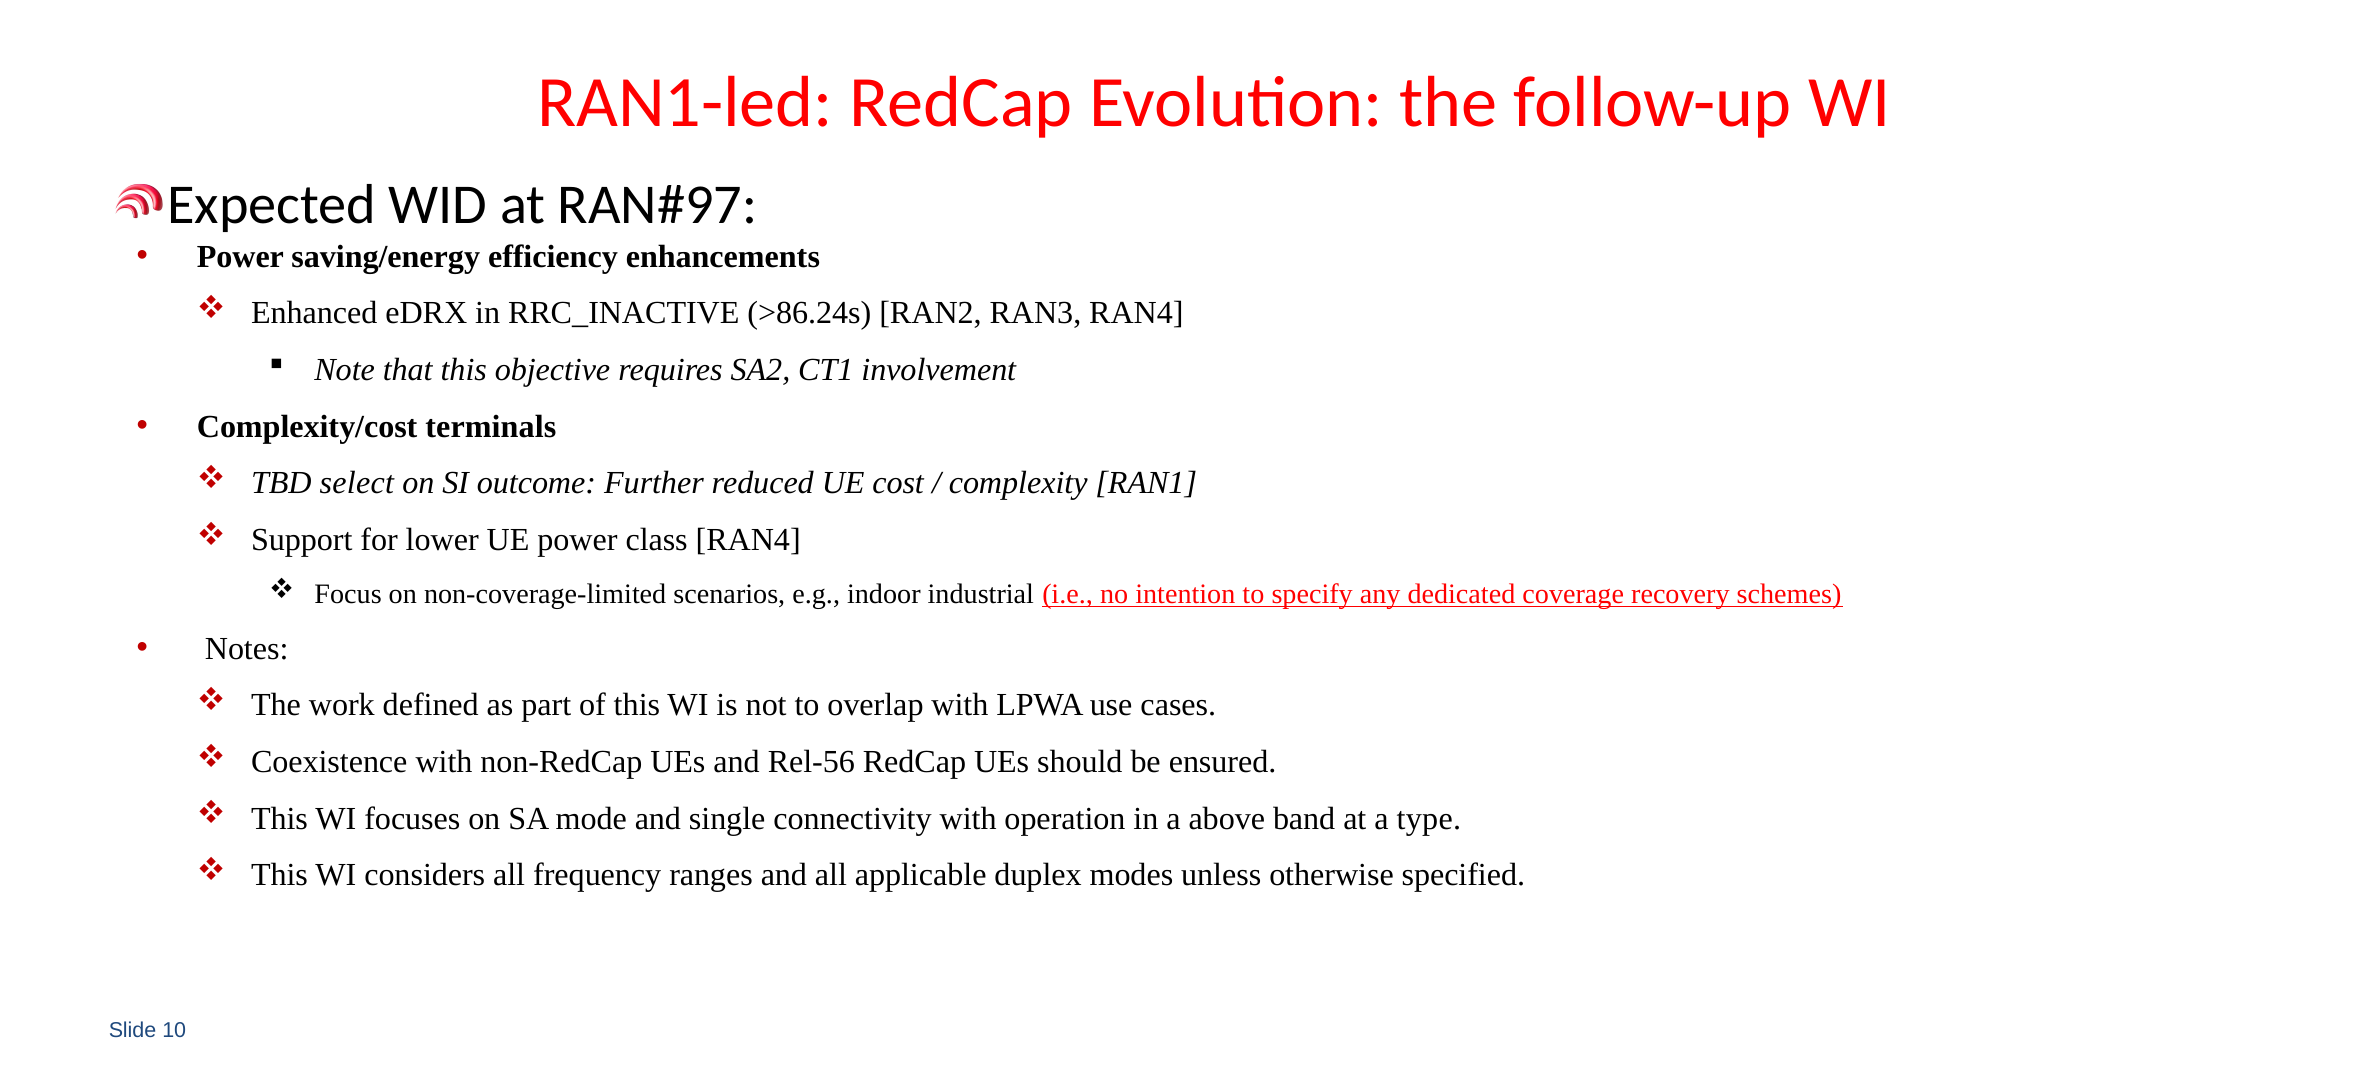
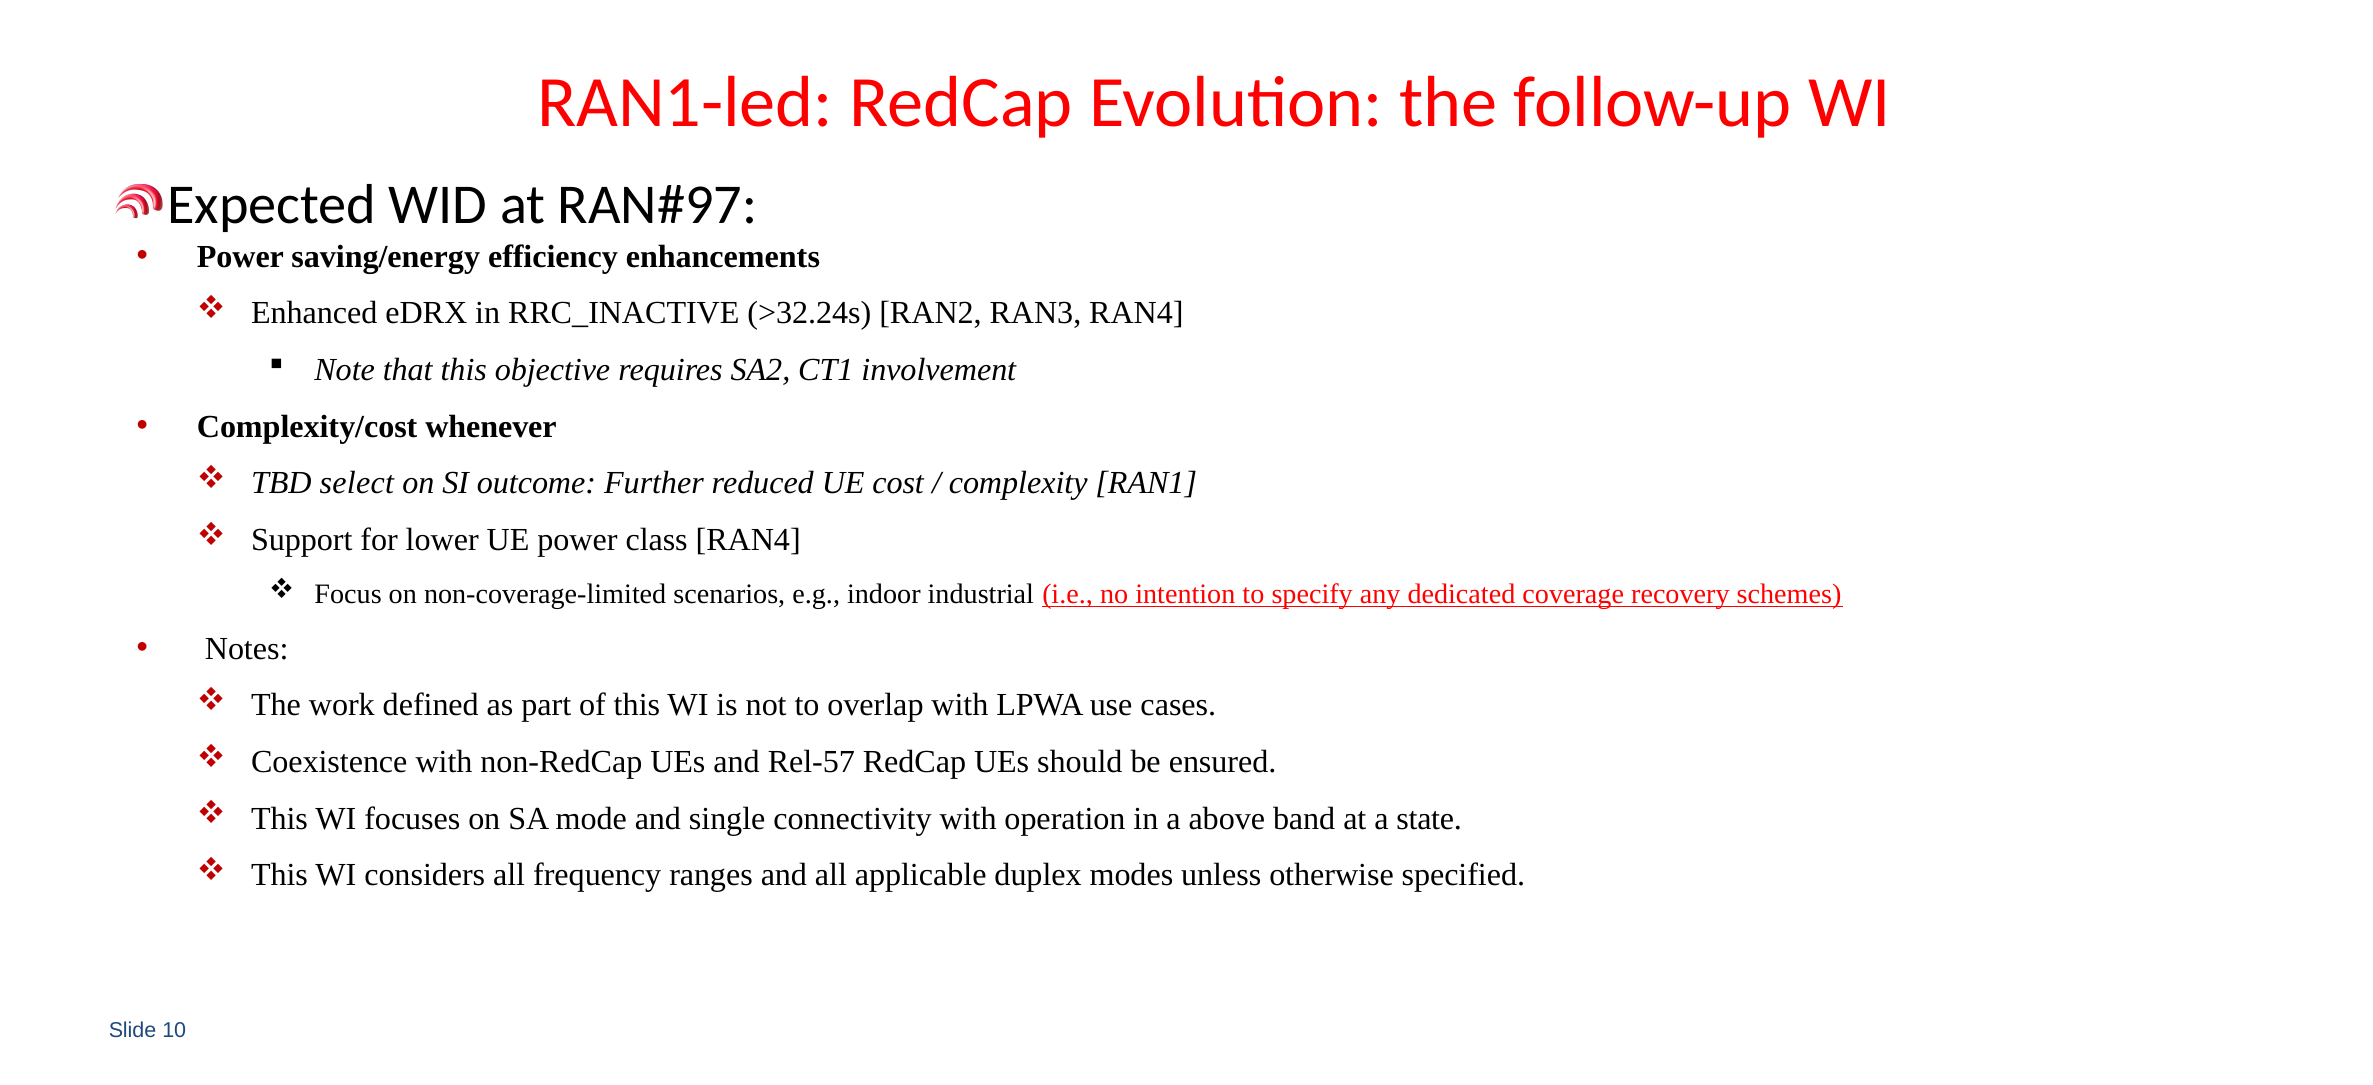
>86.24s: >86.24s -> >32.24s (809, 313)
terminals: terminals -> whenever (491, 427)
Rel-56: Rel-56 -> Rel-57 (811, 762)
type: type -> state (1429, 819)
